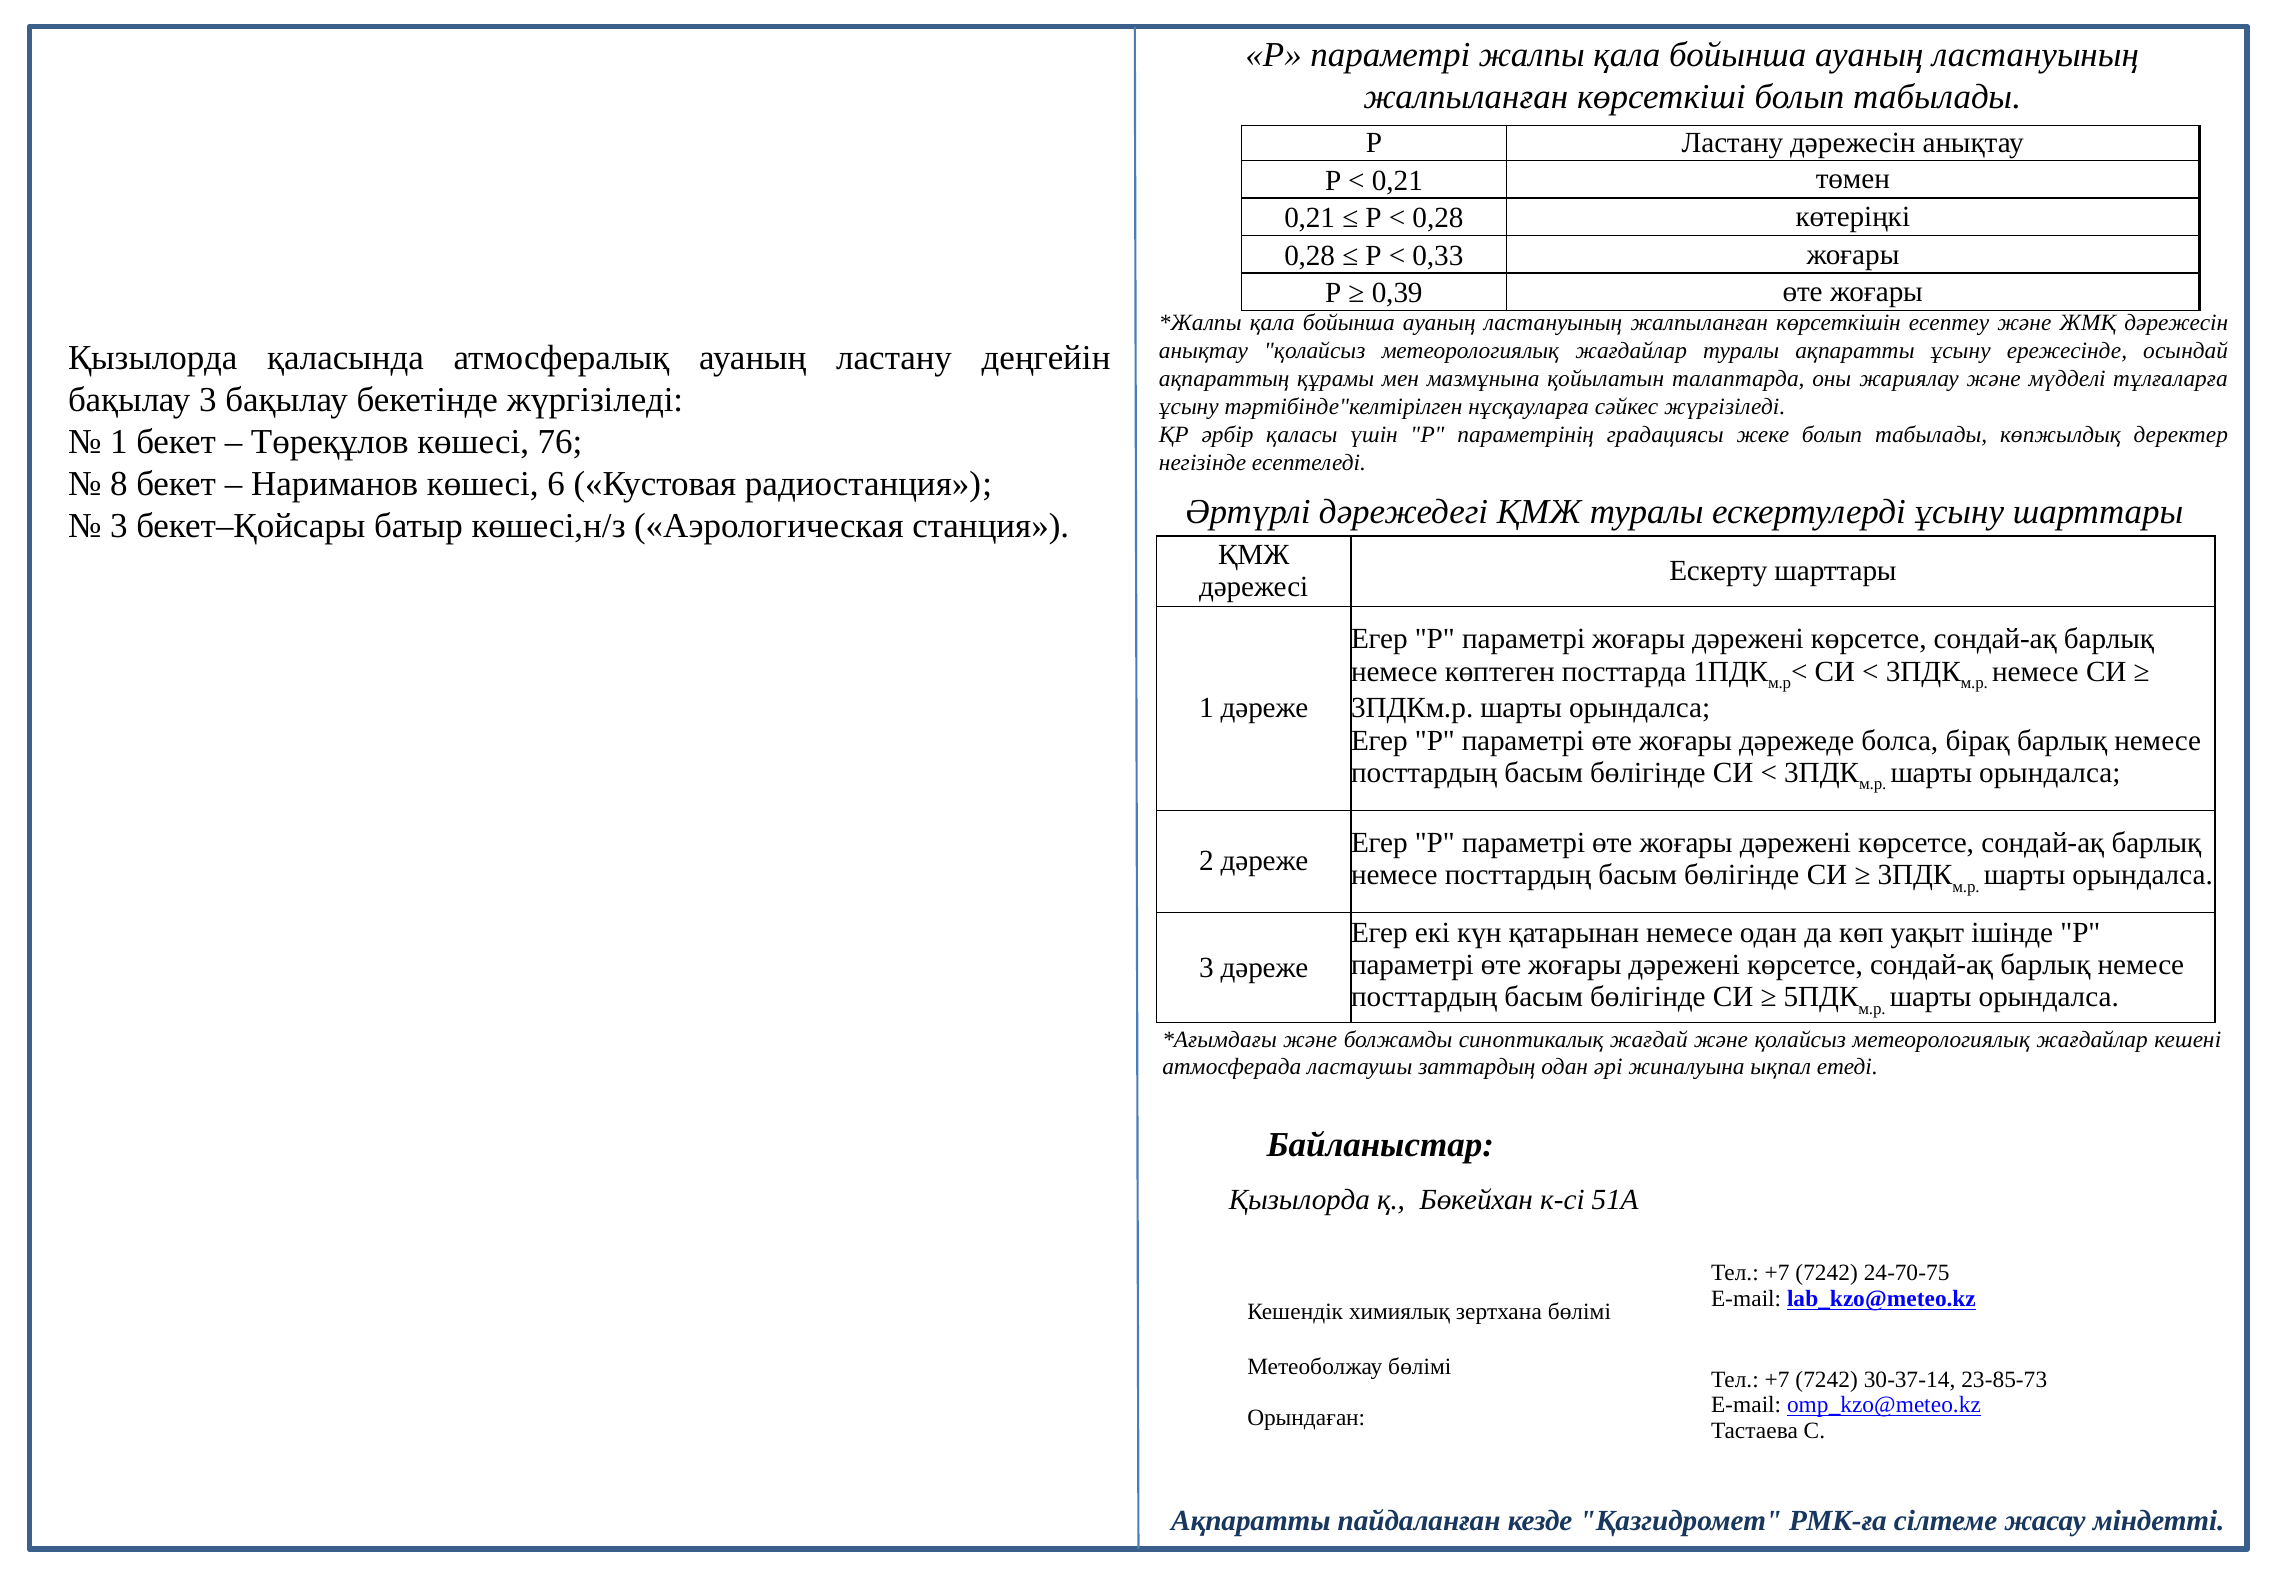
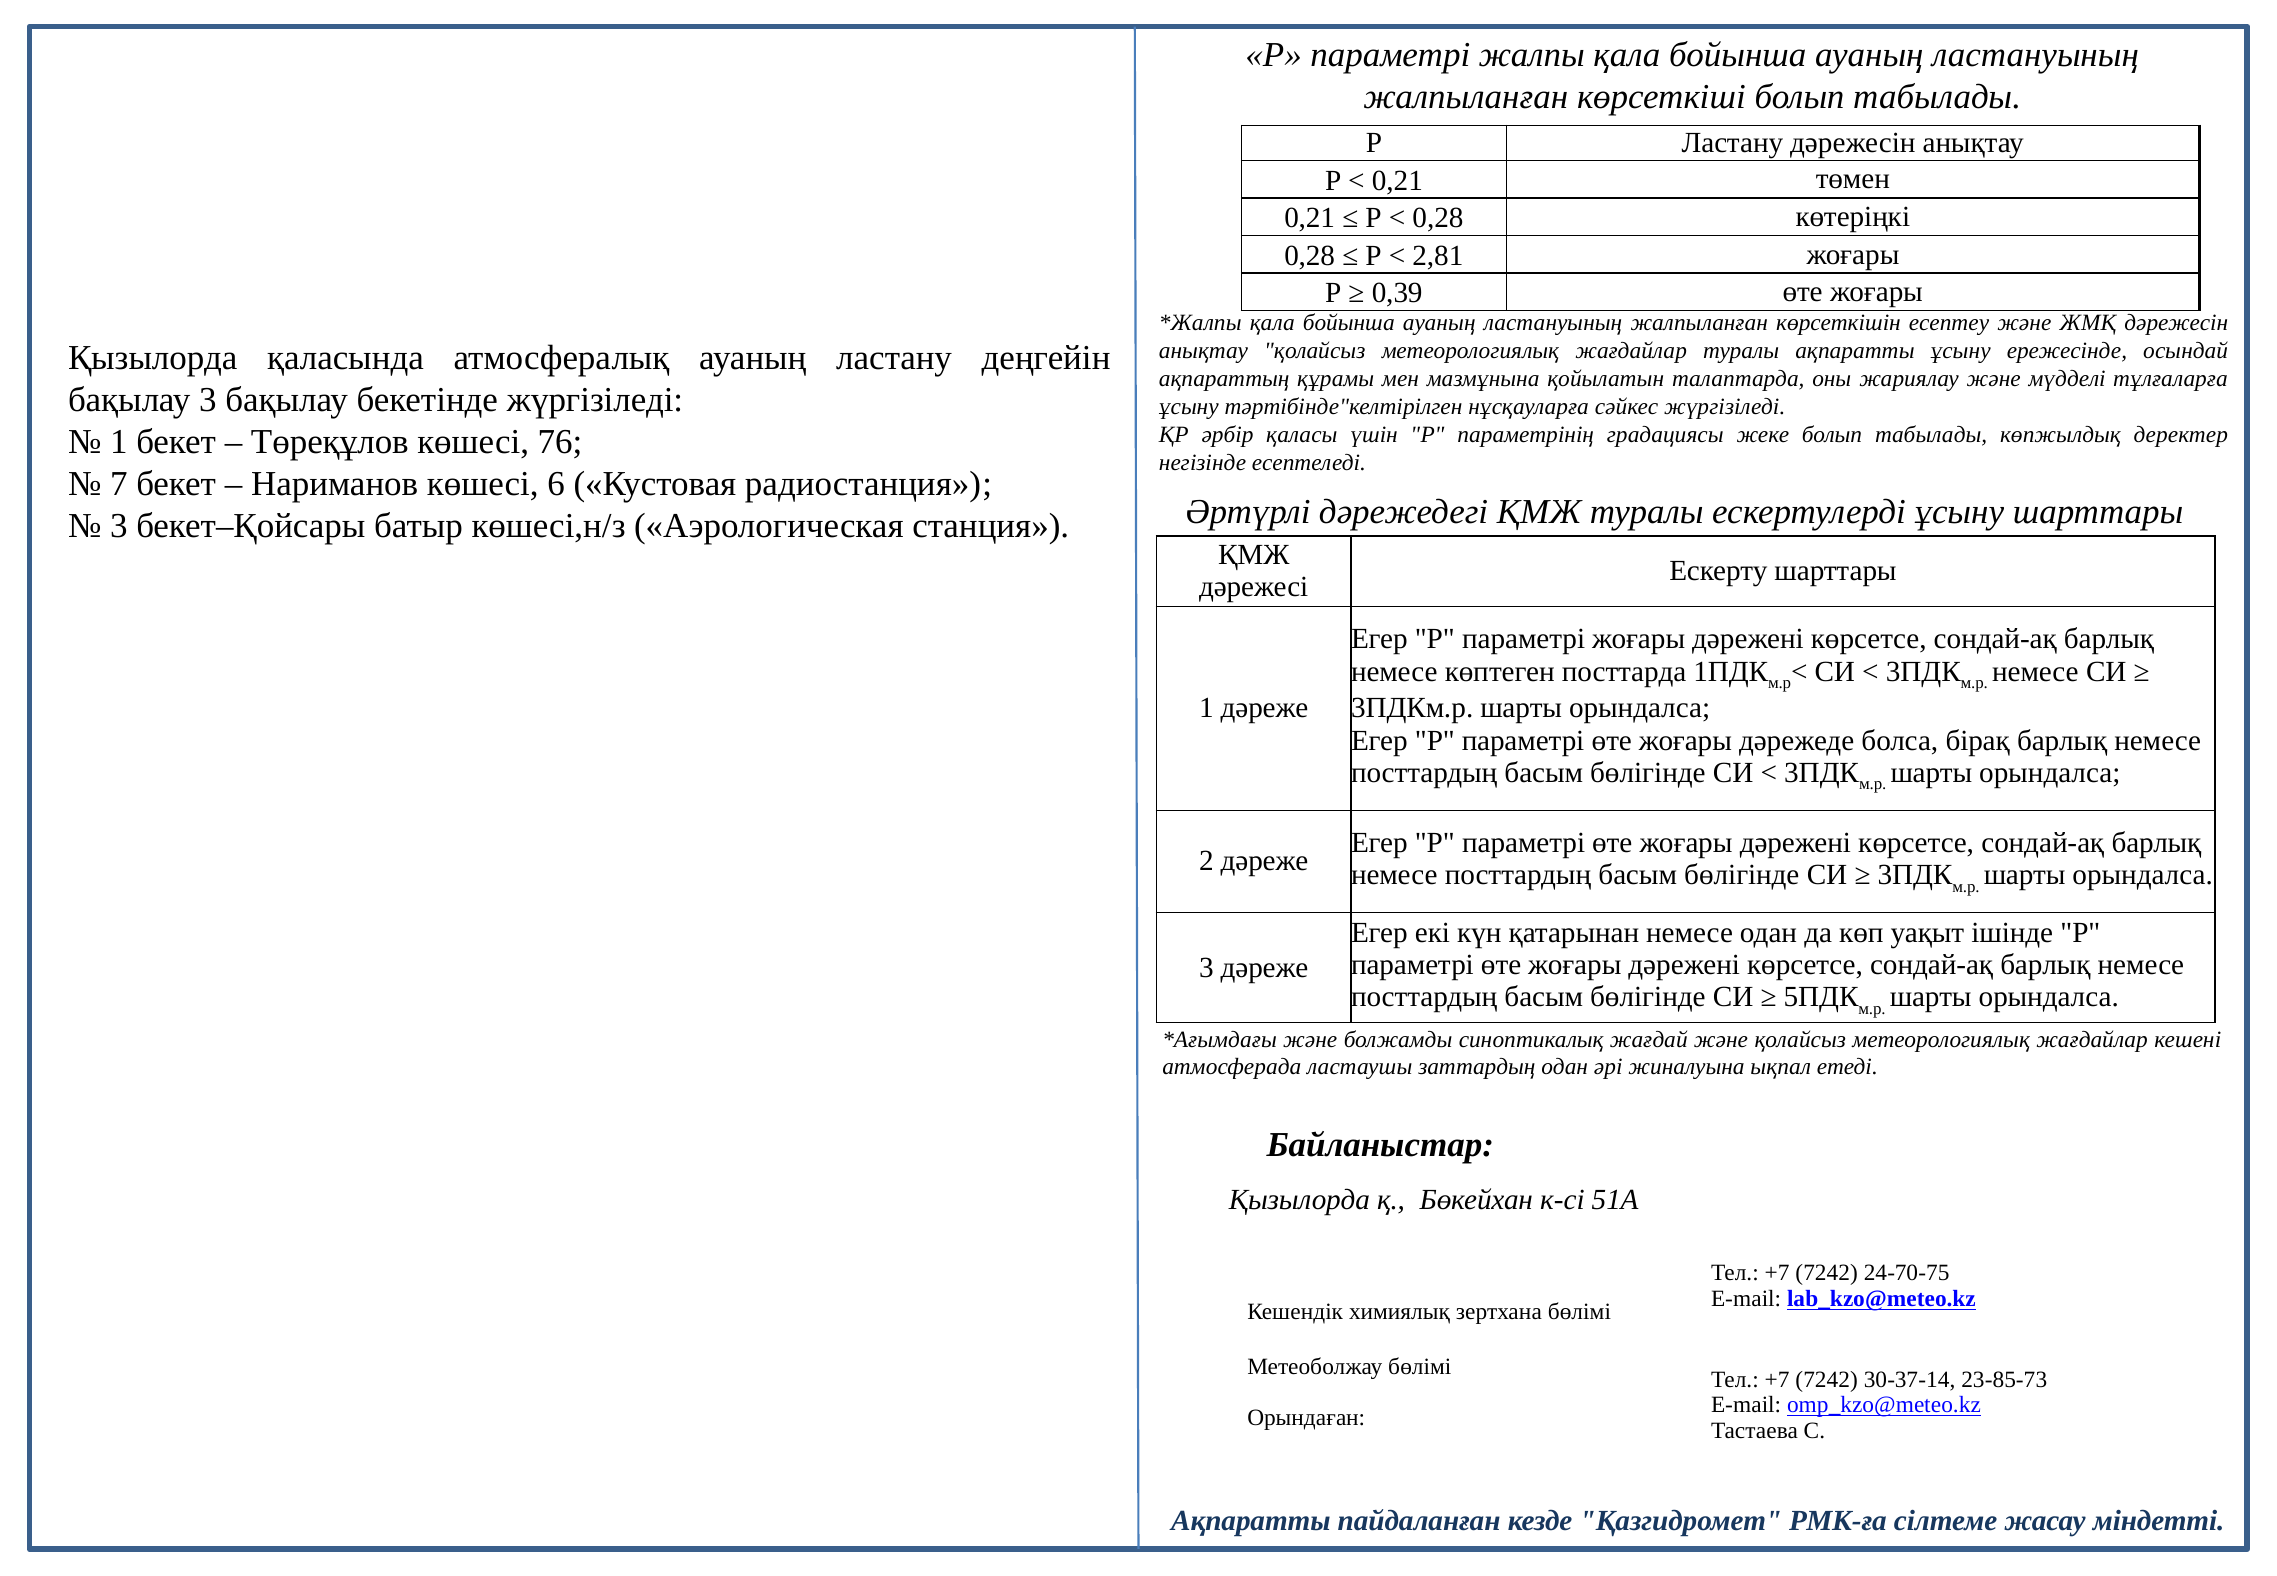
0,33: 0,33 -> 2,81 (1438, 256)
8: 8 -> 7 (119, 485)
